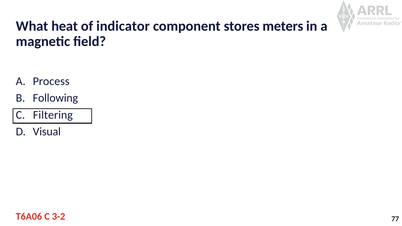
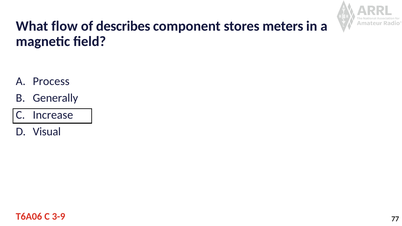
heat: heat -> flow (65, 26)
indicator: indicator -> describes (123, 26)
Following: Following -> Generally (55, 98)
Filtering: Filtering -> Increase (53, 115)
3-2: 3-2 -> 3-9 (59, 217)
